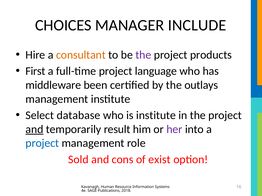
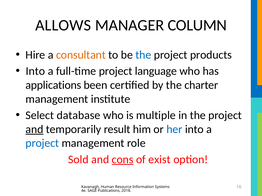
CHOICES: CHOICES -> ALLOWS (63, 25)
INCLUDE: INCLUDE -> COLUMN (197, 25)
the colour: purple -> blue (143, 55)
First: First -> Into (35, 71)
middleware: middleware -> applications (53, 85)
outlays: outlays -> charter (201, 85)
is institute: institute -> multiple (156, 116)
her colour: purple -> blue (174, 130)
cons underline: none -> present (123, 160)
